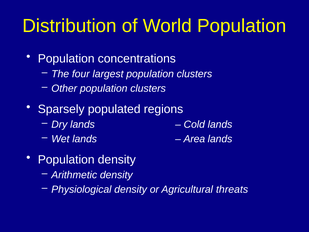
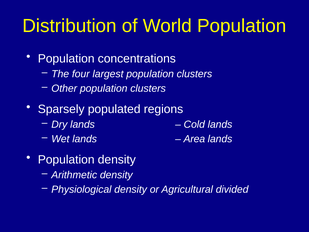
threats: threats -> divided (232, 189)
